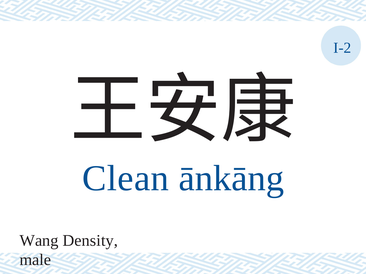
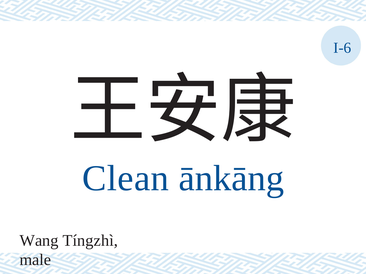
I-2: I-2 -> I-6 (342, 48)
Density: Density -> Tíngzhì (90, 241)
